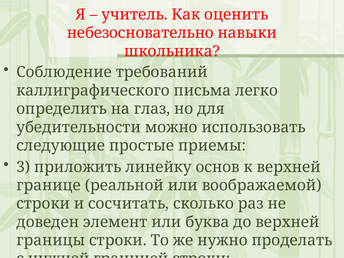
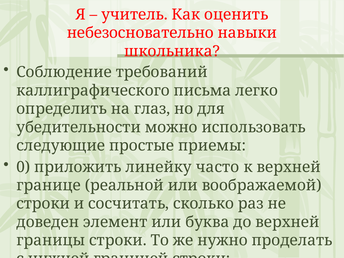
3: 3 -> 0 (23, 167)
основ: основ -> часто (218, 167)
